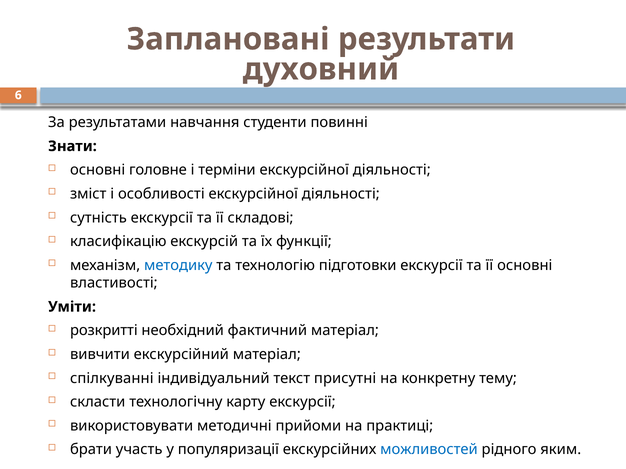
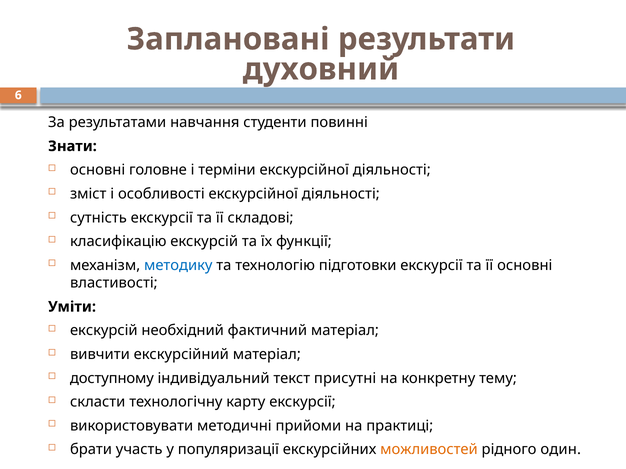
розкритті: розкритті -> екскурсій (104, 331)
спілкуванні: спілкуванні -> доступному (112, 379)
можливостей colour: blue -> orange (429, 450)
яким: яким -> один (561, 450)
